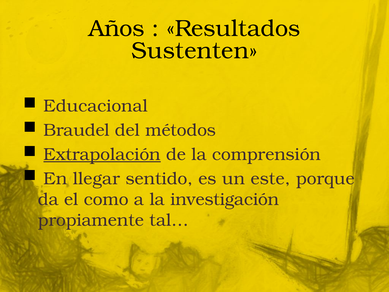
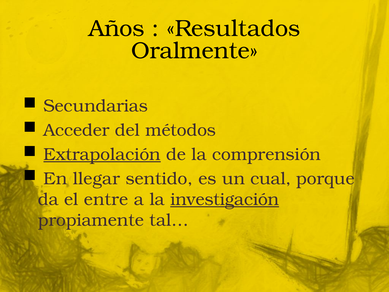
Sustenten: Sustenten -> Oralmente (195, 51)
Educacional: Educacional -> Secundarias (96, 106)
Braudel: Braudel -> Acceder (76, 130)
este: este -> cual (271, 178)
como: como -> entre (106, 199)
investigación underline: none -> present (225, 199)
